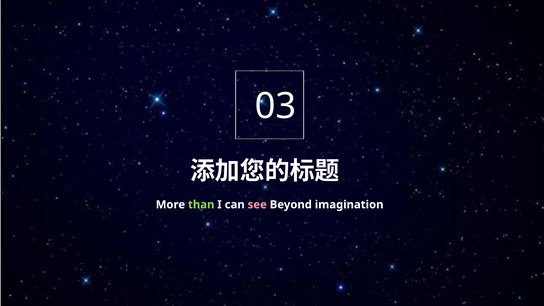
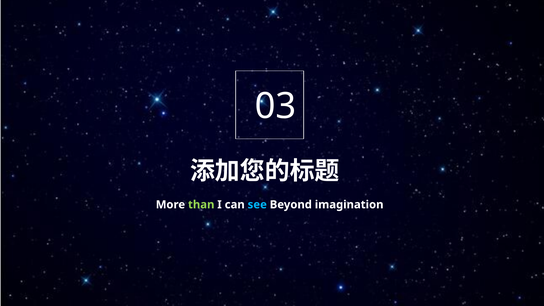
see colour: pink -> light blue (257, 205)
